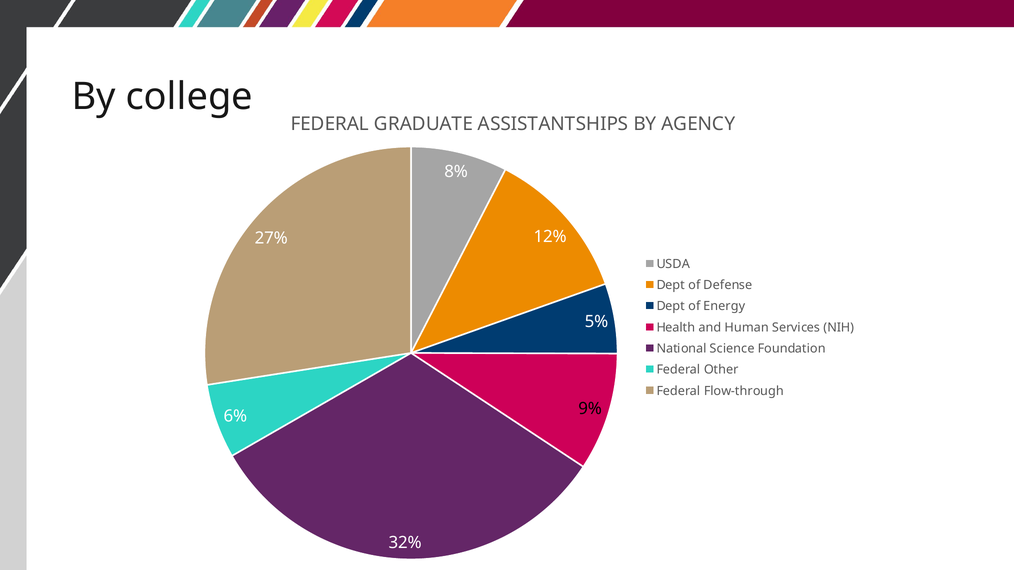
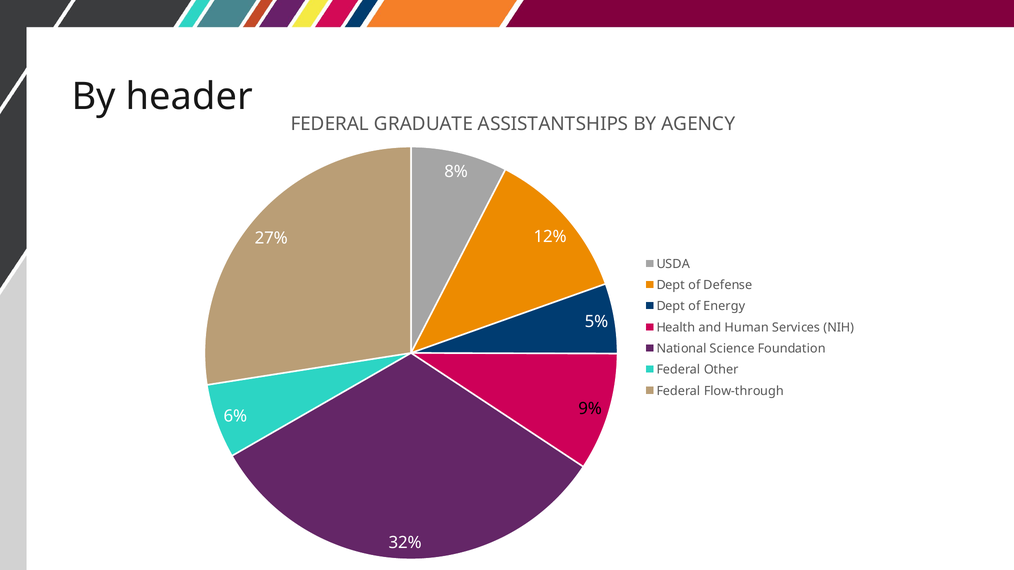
college: college -> header (189, 97)
